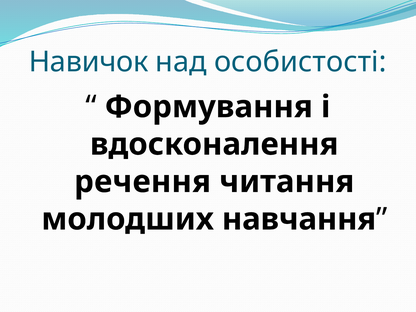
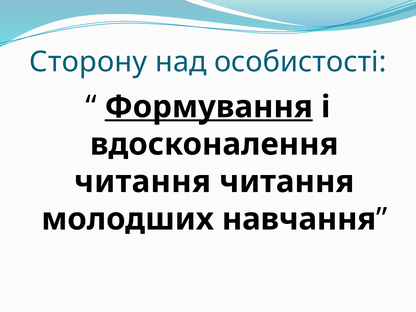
Навичок: Навичок -> Сторону (88, 62)
Формування underline: none -> present (209, 107)
речення: речення -> читання (142, 182)
